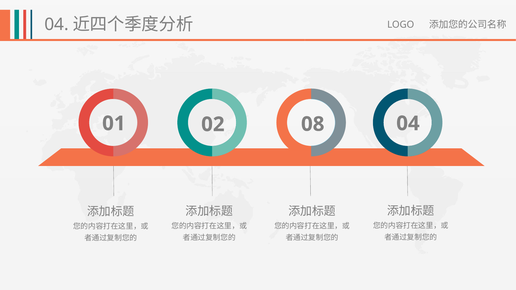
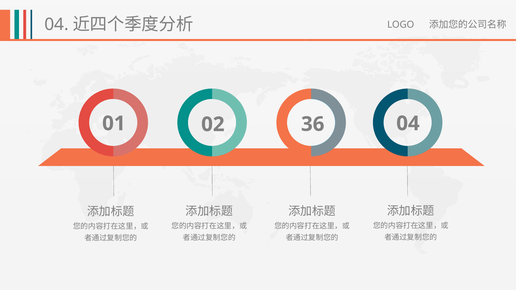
08: 08 -> 36 (313, 124)
